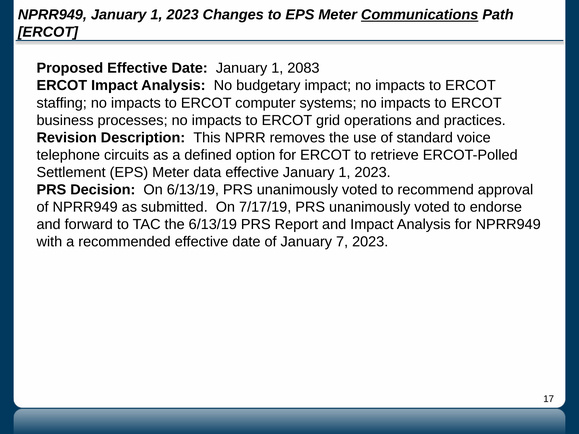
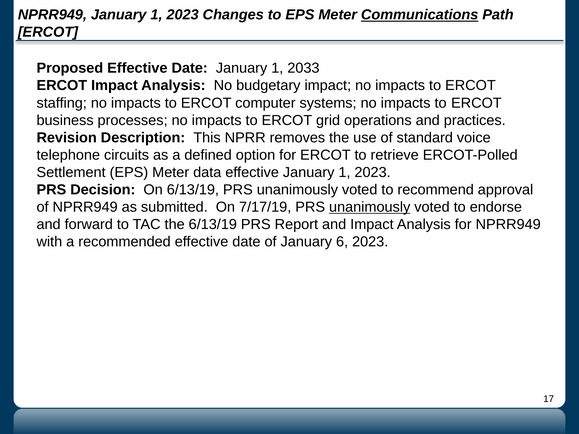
2083: 2083 -> 2033 (303, 68)
unanimously underline: none -> present (370, 207)
7: 7 -> 6 (342, 242)
